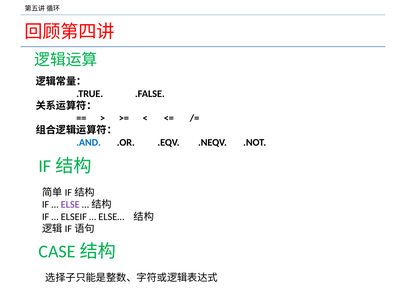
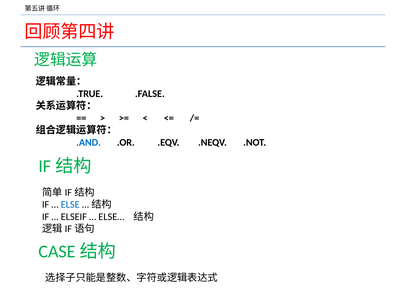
ELSE colour: purple -> blue (70, 205)
